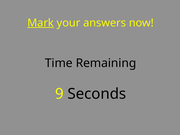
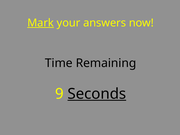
Seconds underline: none -> present (97, 94)
